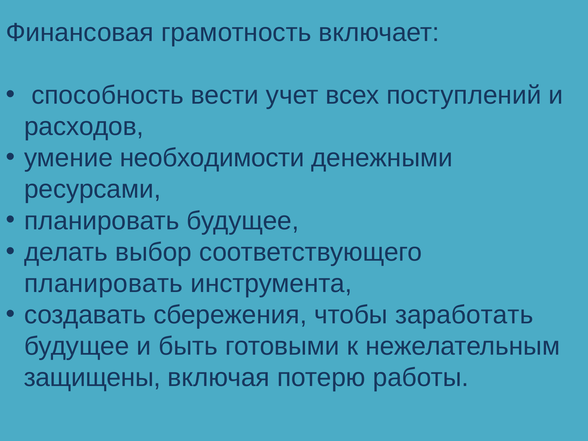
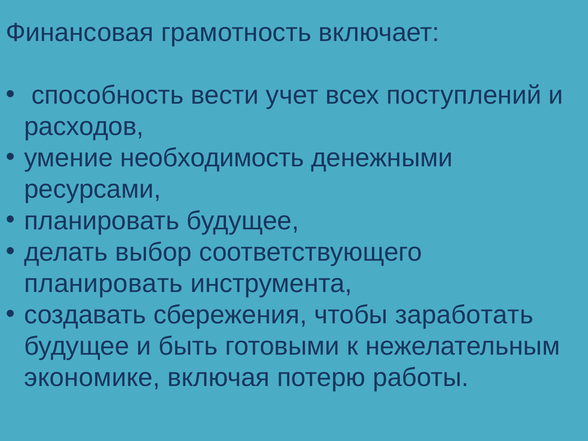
необходимости: необходимости -> необходимость (212, 158)
защищены: защищены -> экономике (92, 378)
